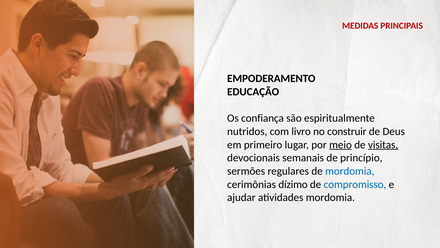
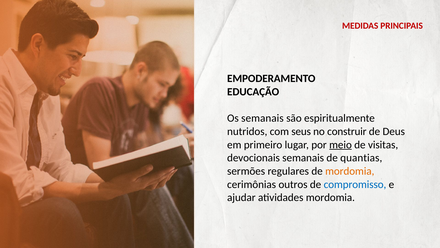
Os confiança: confiança -> semanais (262, 118)
livro: livro -> seus (301, 131)
visitas underline: present -> none (383, 144)
princípio: princípio -> quantias (361, 158)
mordomia colour: blue -> orange (350, 171)
dízimo: dízimo -> outros (293, 184)
